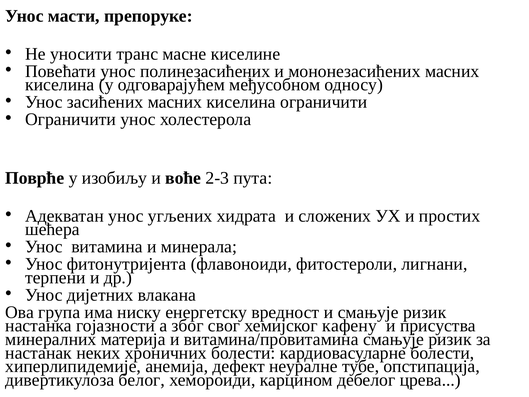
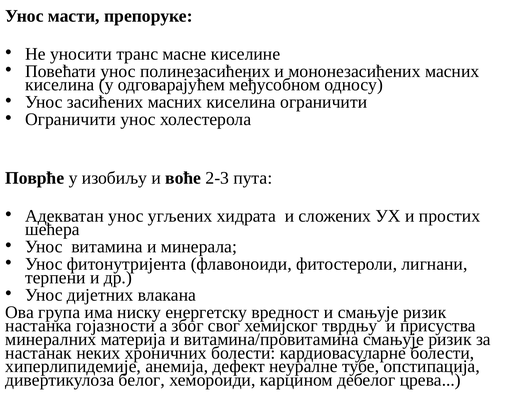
кафену: кафену -> тврдњу (350, 326)
